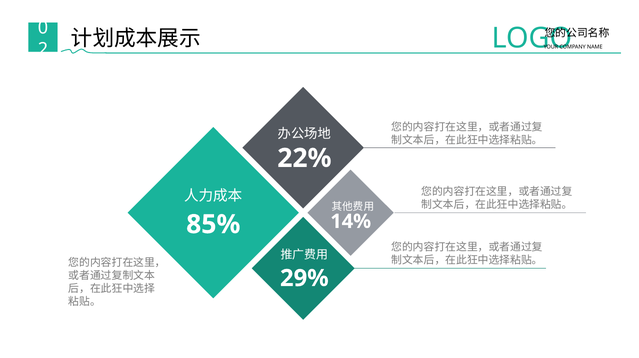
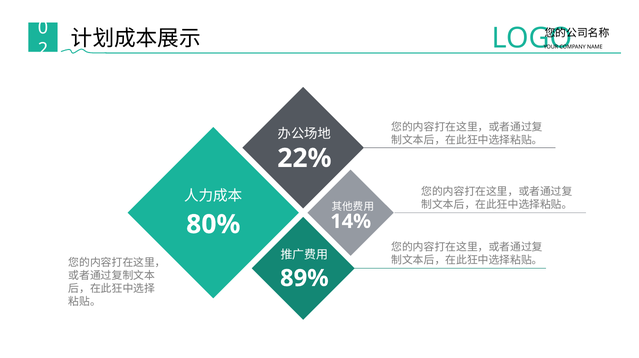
85%: 85% -> 80% (213, 224)
29%: 29% -> 89% (304, 278)
